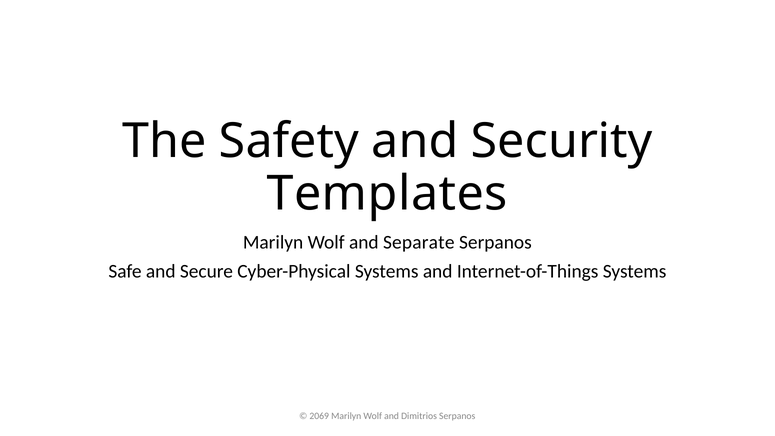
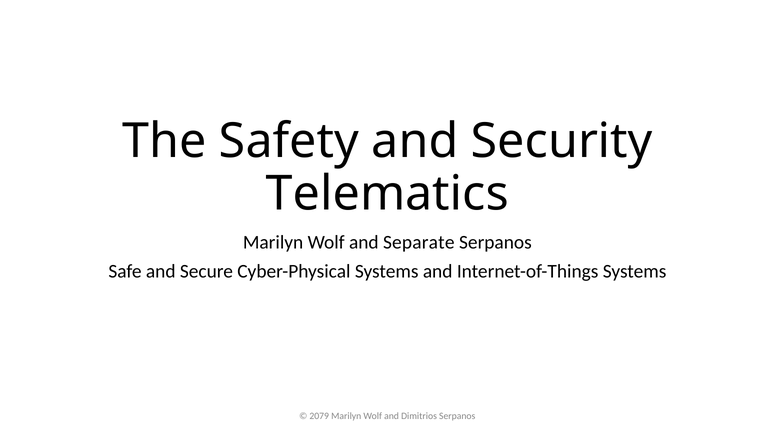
Templates: Templates -> Telematics (387, 194)
2069: 2069 -> 2079 (319, 416)
